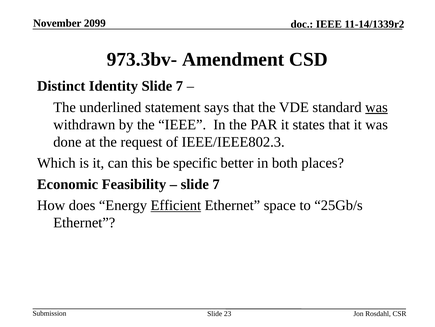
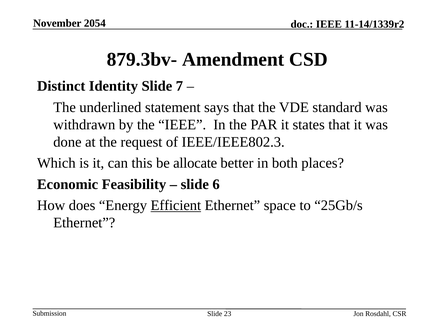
2099: 2099 -> 2054 (95, 23)
973.3bv-: 973.3bv- -> 879.3bv- (142, 59)
was underline: present -> none (377, 107)
specific: specific -> allocate (195, 163)
7: 7 -> 6 (216, 184)
